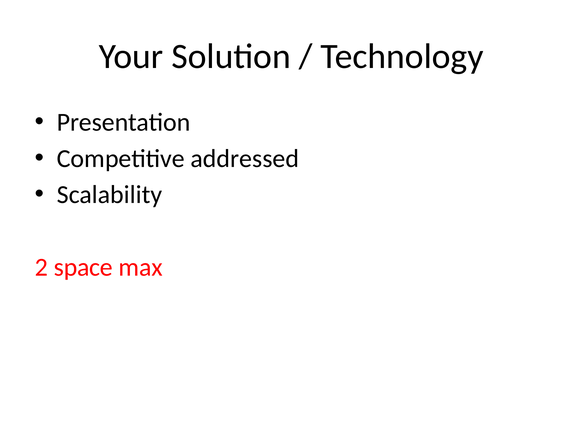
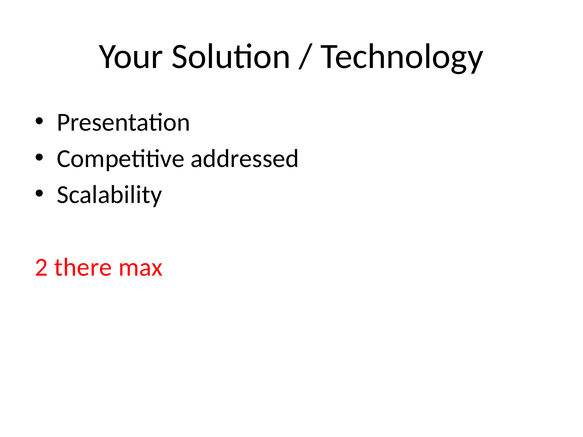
space: space -> there (83, 267)
